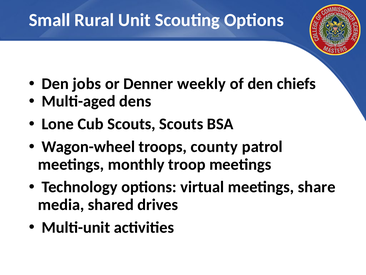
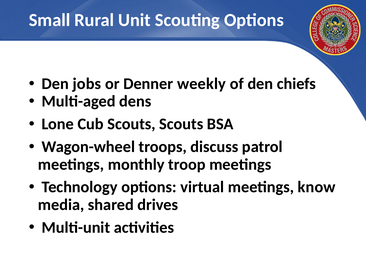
county: county -> discuss (214, 147)
share: share -> know (317, 187)
